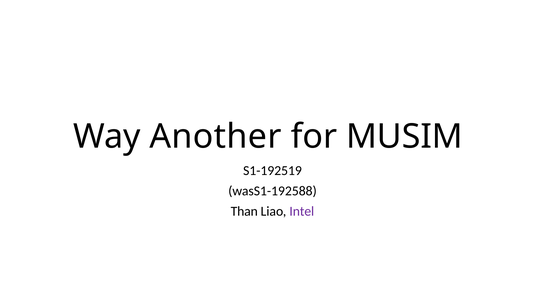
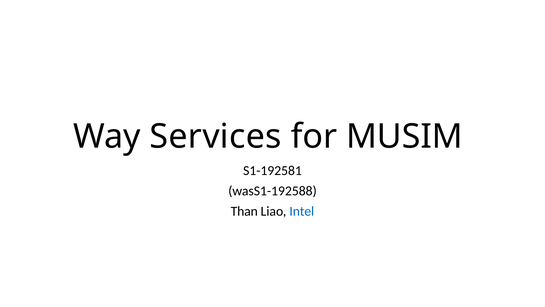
Another: Another -> Services (216, 136)
S1-192519: S1-192519 -> S1-192581 (272, 170)
Intel colour: purple -> blue (302, 211)
